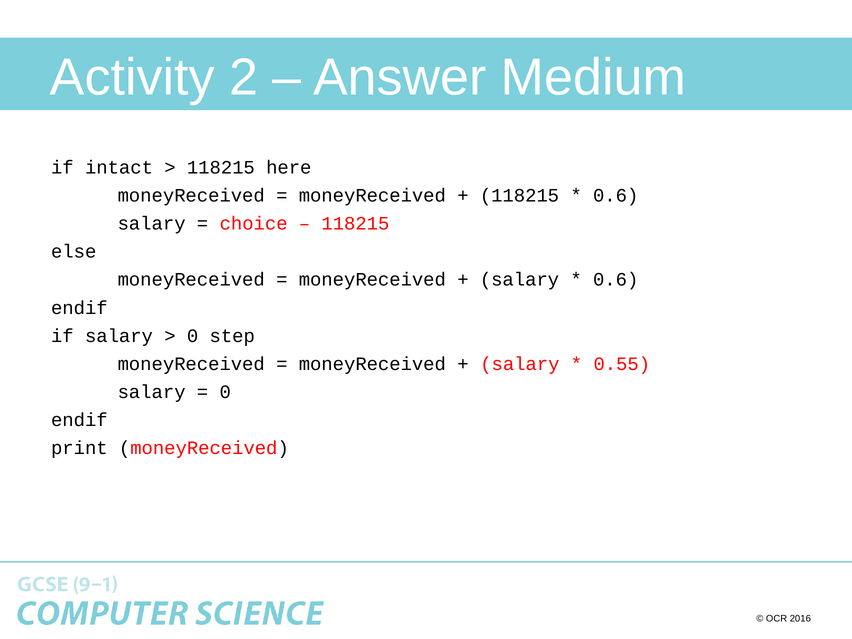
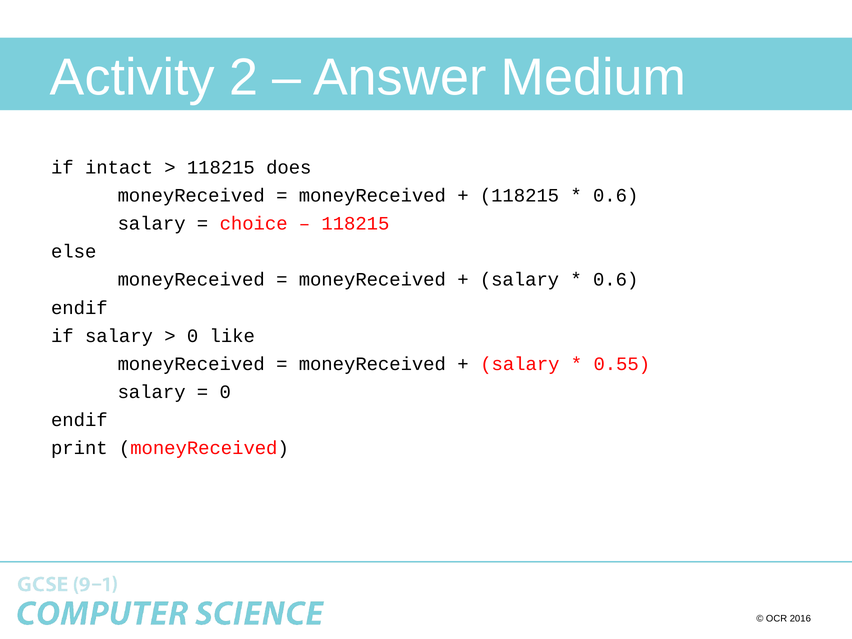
here: here -> does (289, 168)
step: step -> like (232, 336)
